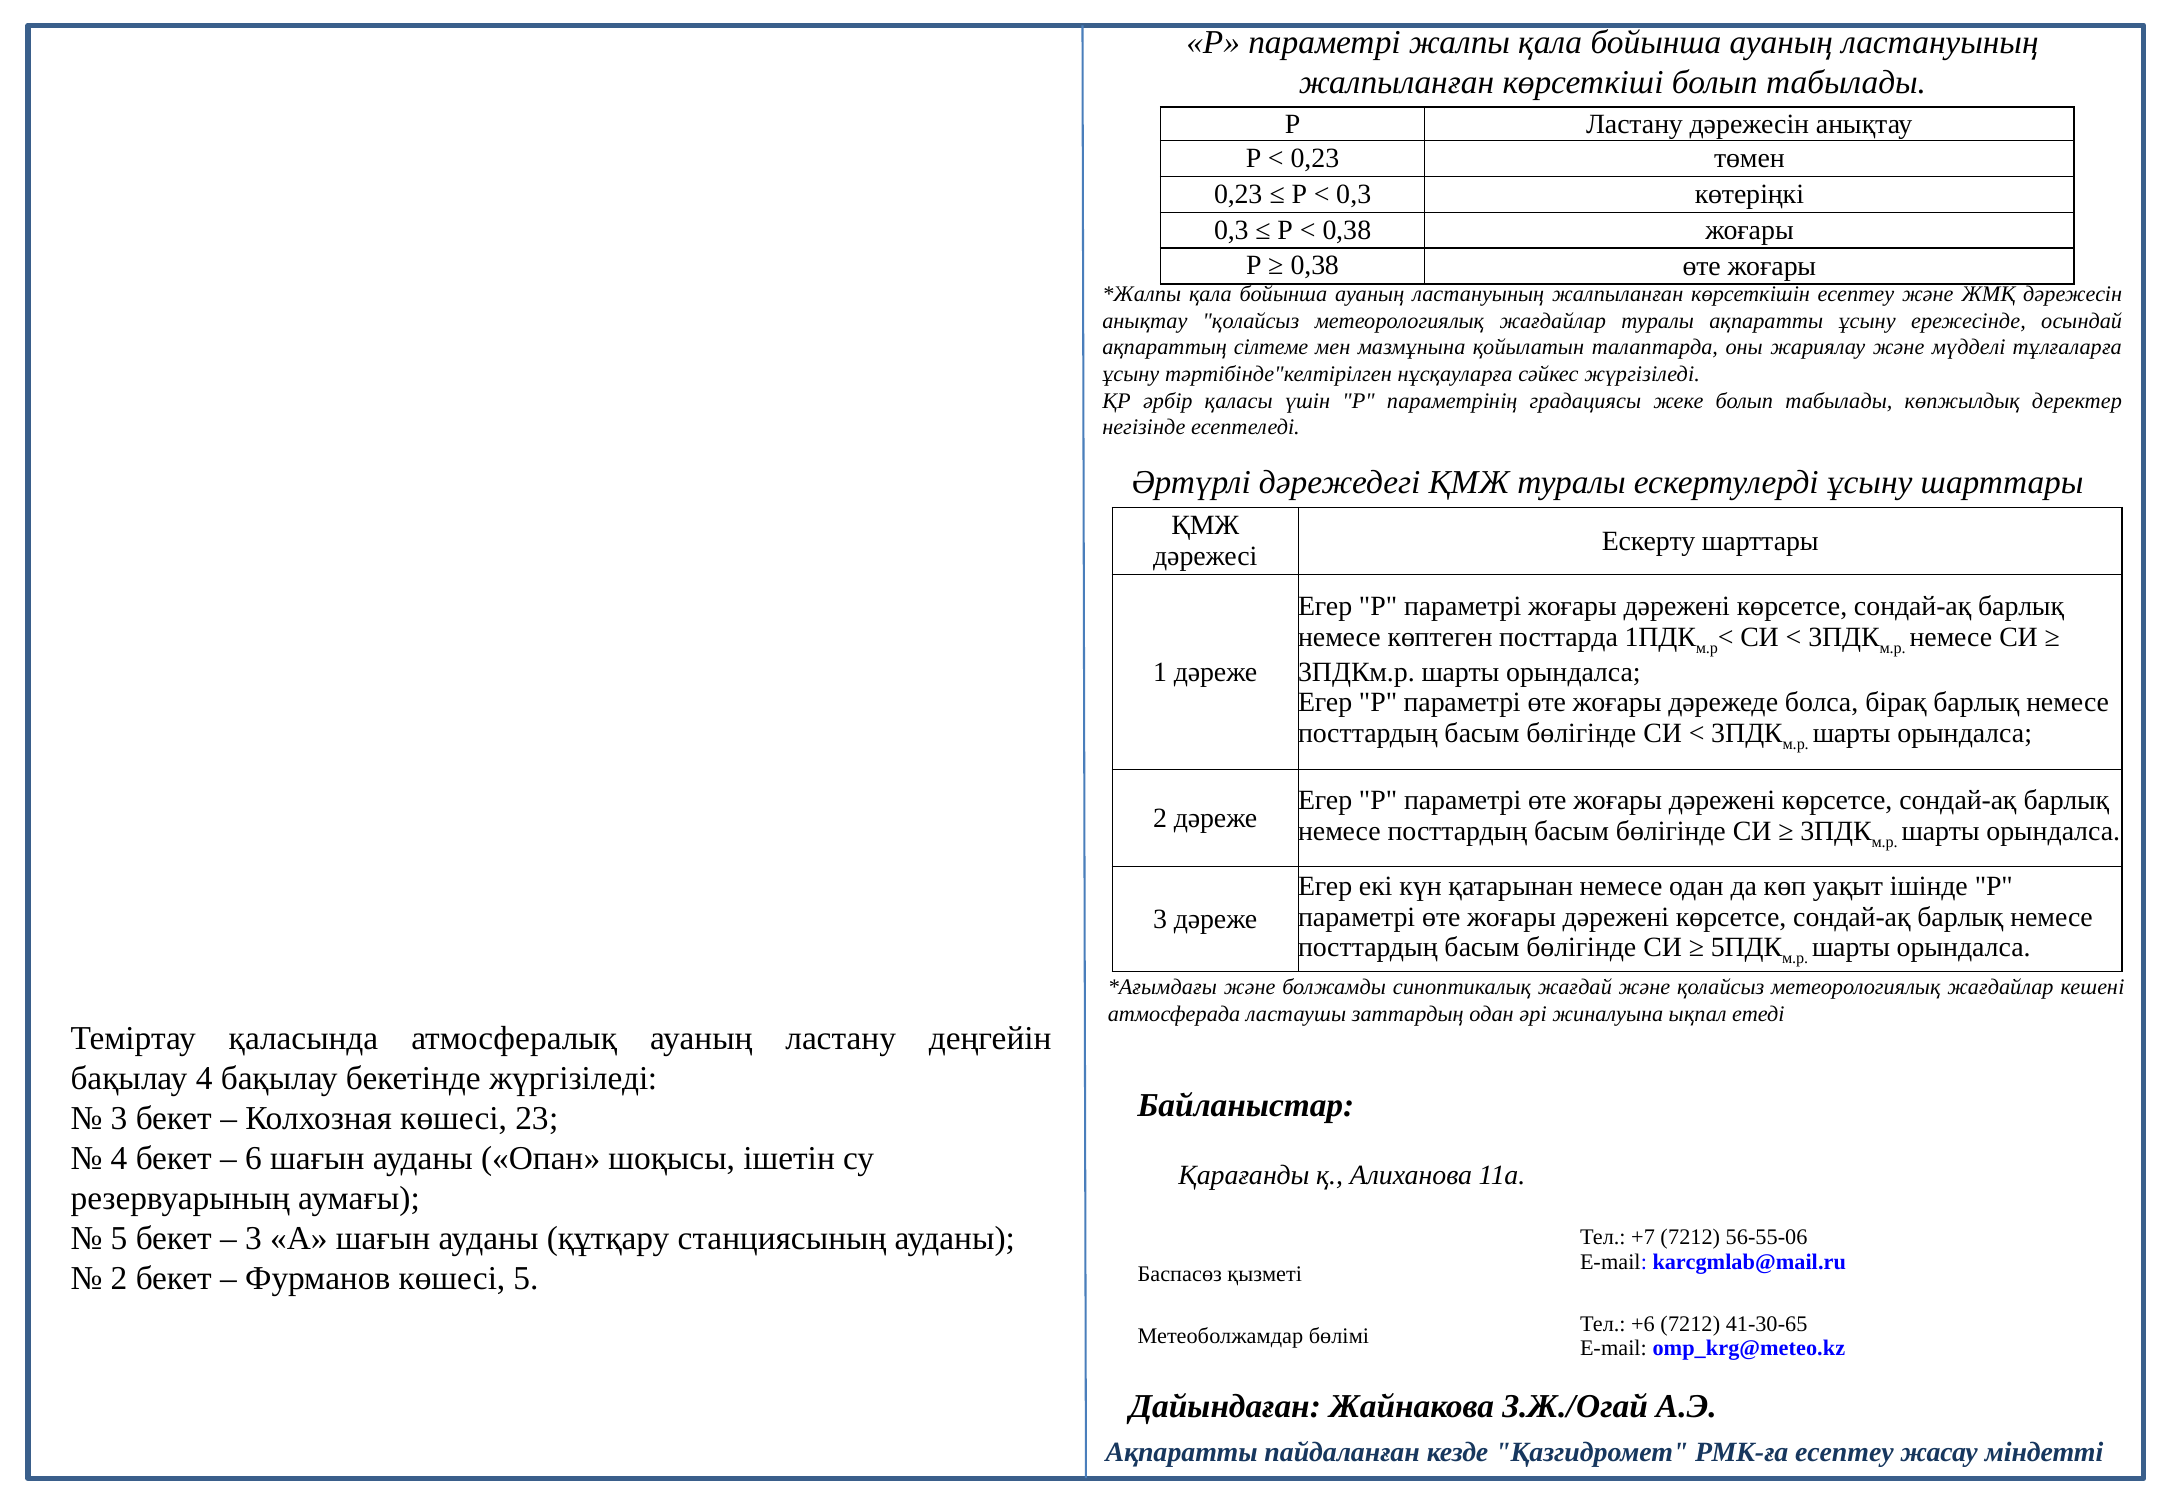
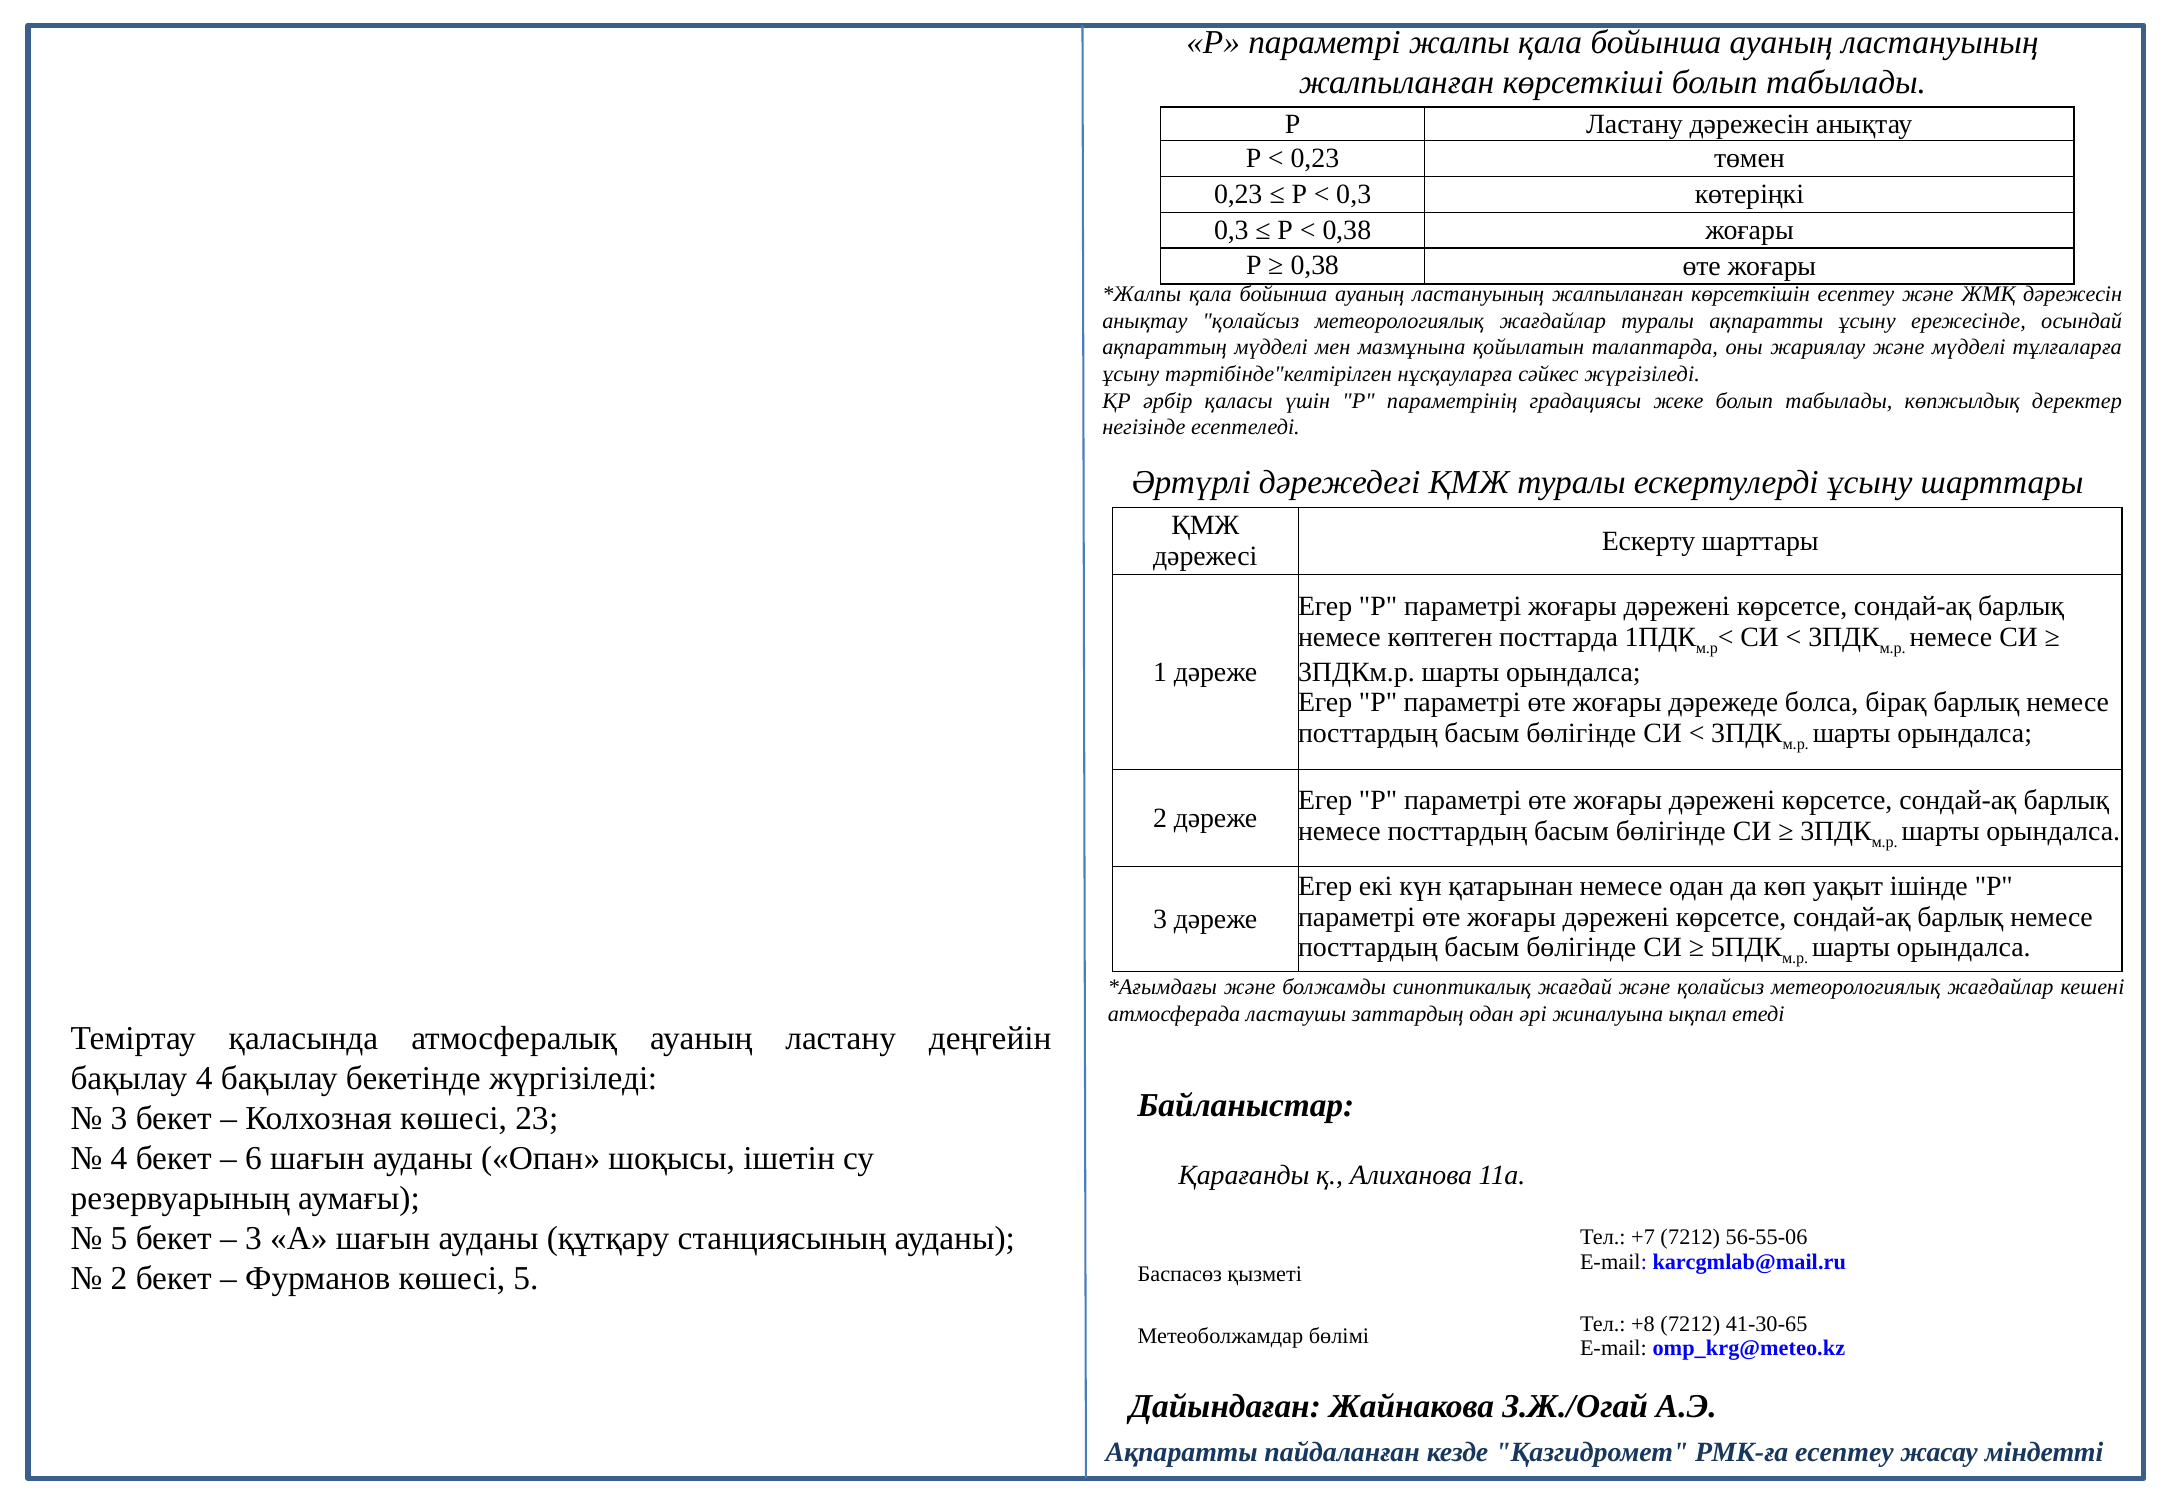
ақпараттың сілтеме: сілтеме -> мүдделі (1271, 347)
+6: +6 -> +8 (1643, 1324)
